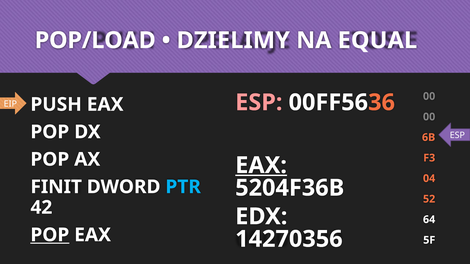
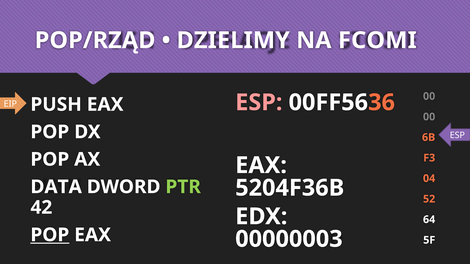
POP/LOAD: POP/LOAD -> POP/RZĄD (95, 40)
EQUAL: EQUAL -> FCOMI (377, 40)
EAX underline: present -> none (261, 166)
FINIT: FINIT -> DATA (56, 187)
PTR colour: light blue -> light green (183, 187)
14270356: 14270356 -> 00000003 (289, 239)
